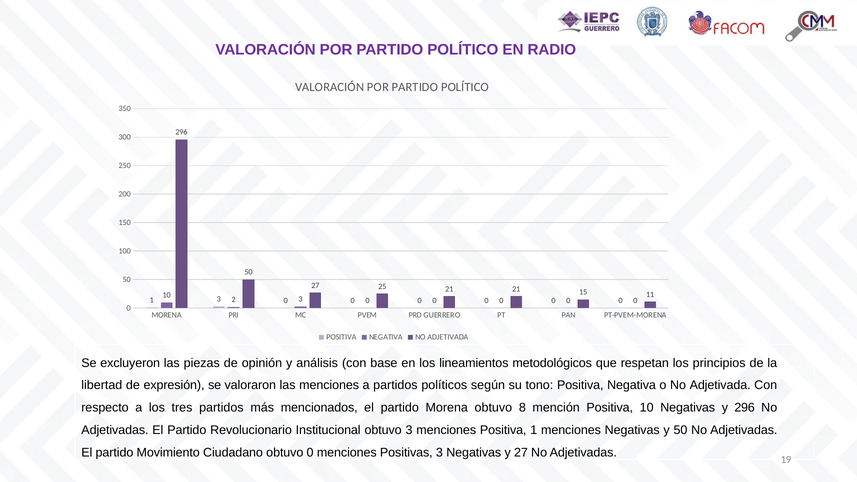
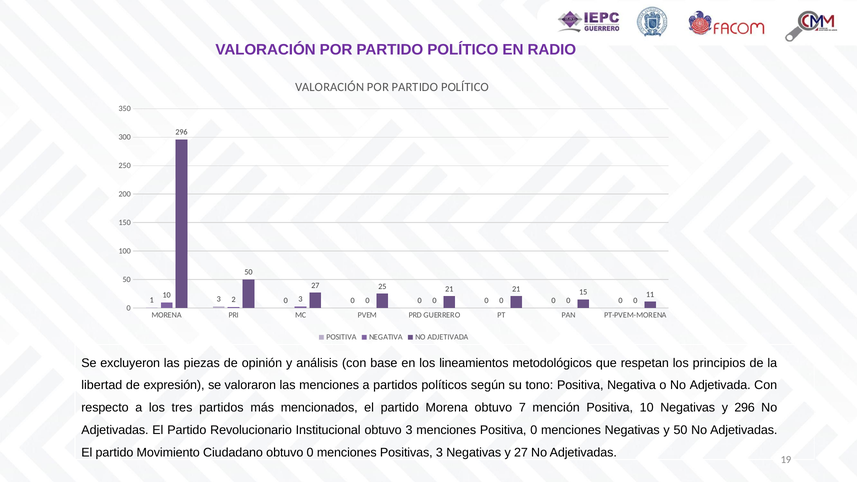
8: 8 -> 7 (522, 408)
Positiva 1: 1 -> 0 (534, 430)
